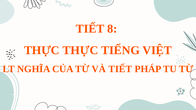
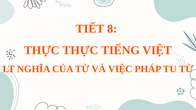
VÀ TIẾT: TIẾT -> VIỆC (120, 69)
